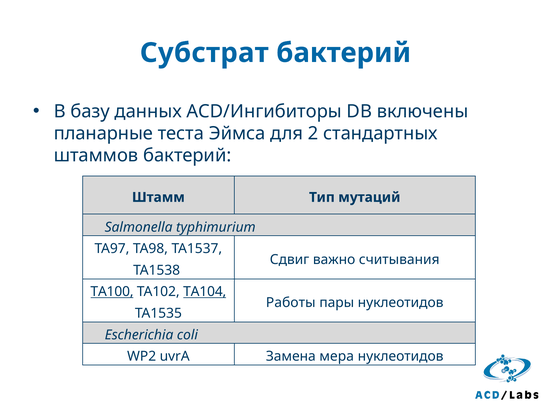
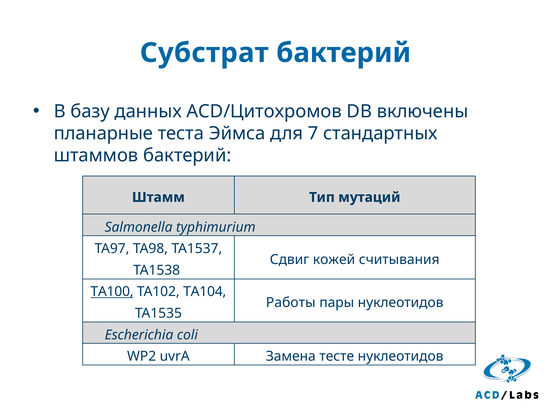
ACD/Ингибиторы: ACD/Ингибиторы -> ACD/Цитохромов (264, 111)
2: 2 -> 7 (313, 134)
важно: важно -> кожей (334, 260)
TA104 underline: present -> none (205, 292)
мера: мера -> тесте (337, 357)
